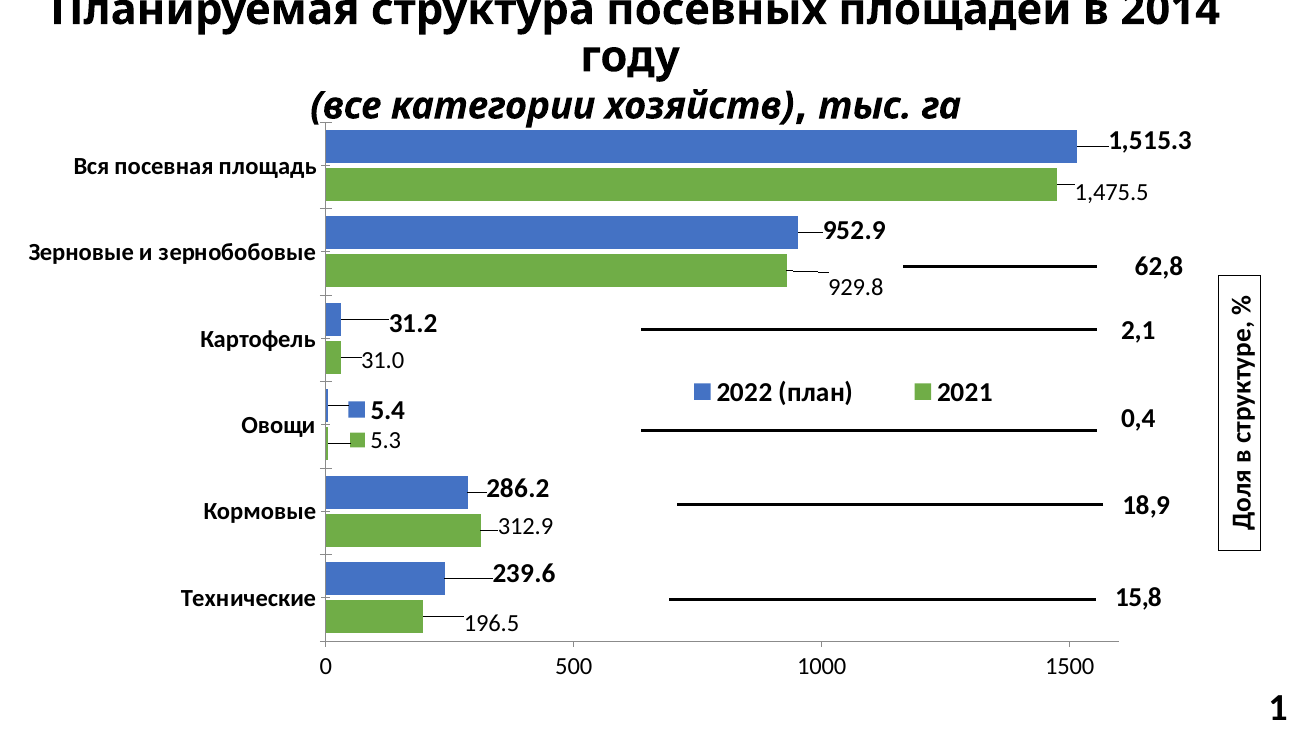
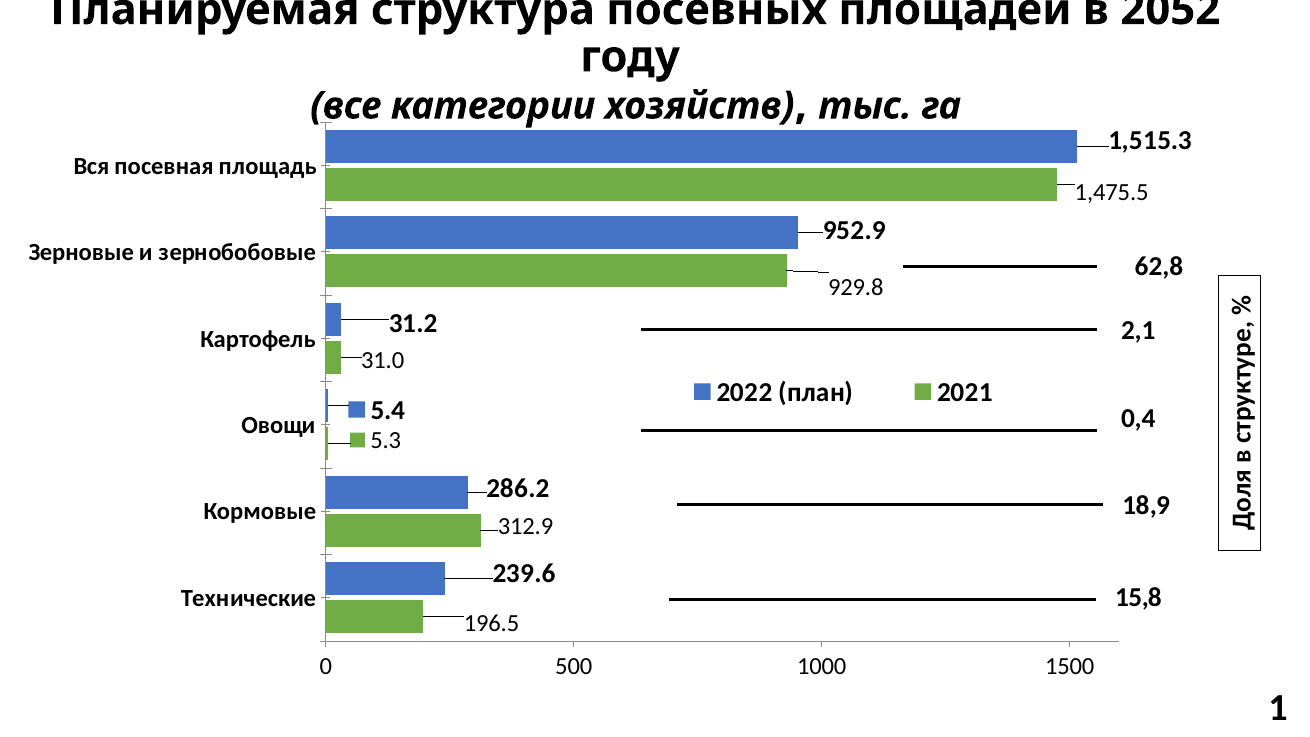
2014: 2014 -> 2052 (1170, 10)
